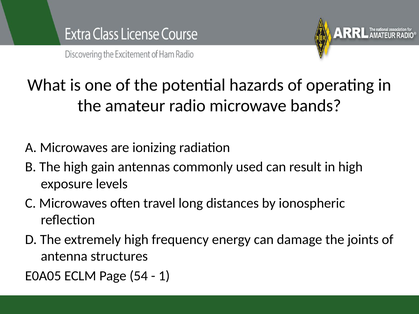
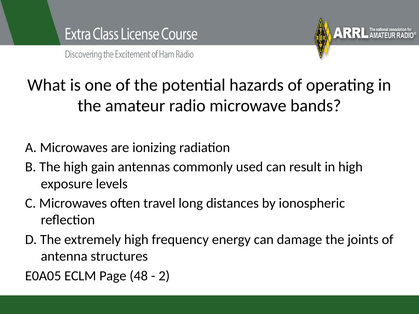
54: 54 -> 48 (139, 276)
1: 1 -> 2 (164, 276)
